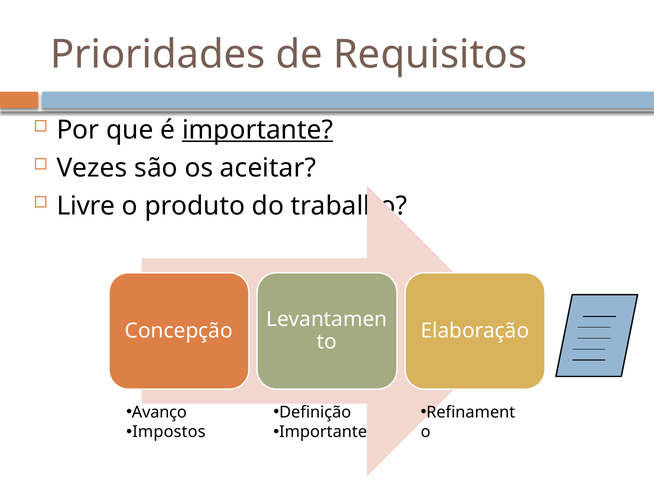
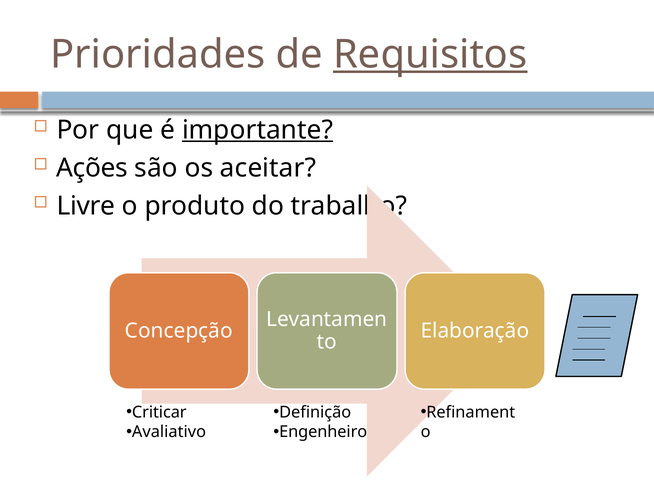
Requisitos underline: none -> present (430, 55)
Vezes: Vezes -> Ações (92, 168)
Avanço: Avanço -> Criticar (159, 412)
Impostos: Impostos -> Avaliativo (169, 432)
Importante: Importante -> Engenheiro (323, 432)
